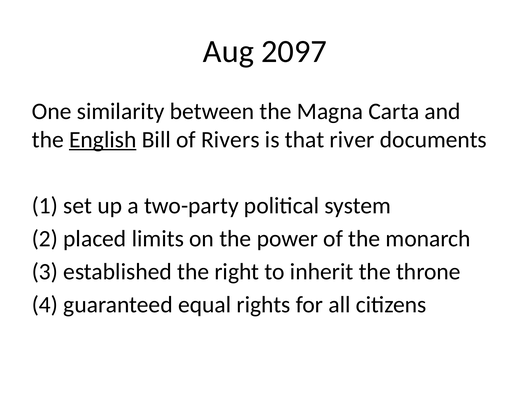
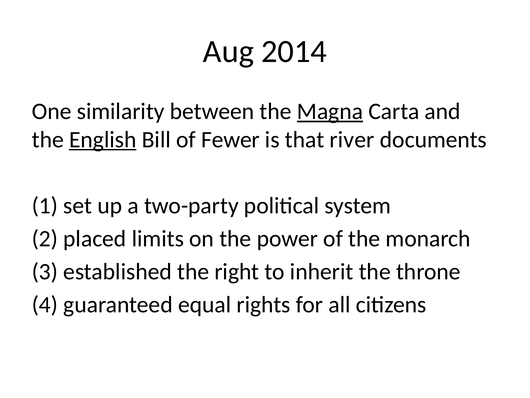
2097: 2097 -> 2014 (294, 51)
Magna underline: none -> present (330, 111)
Rivers: Rivers -> Fewer (230, 139)
